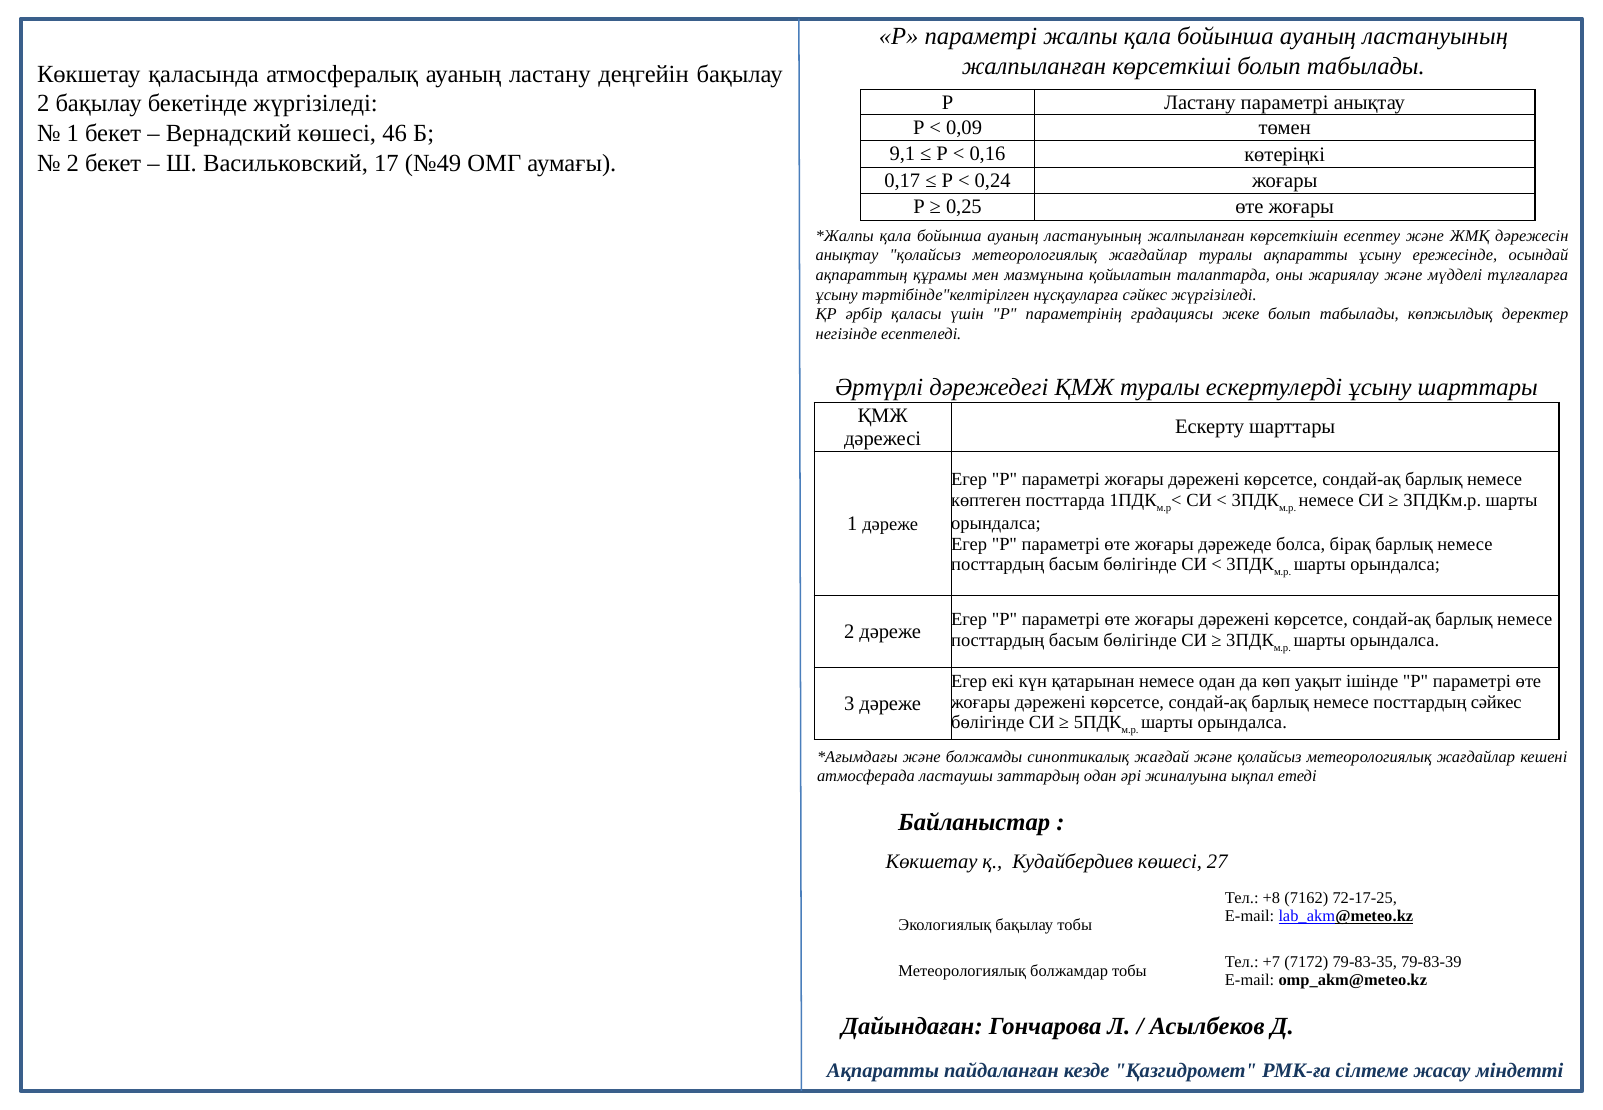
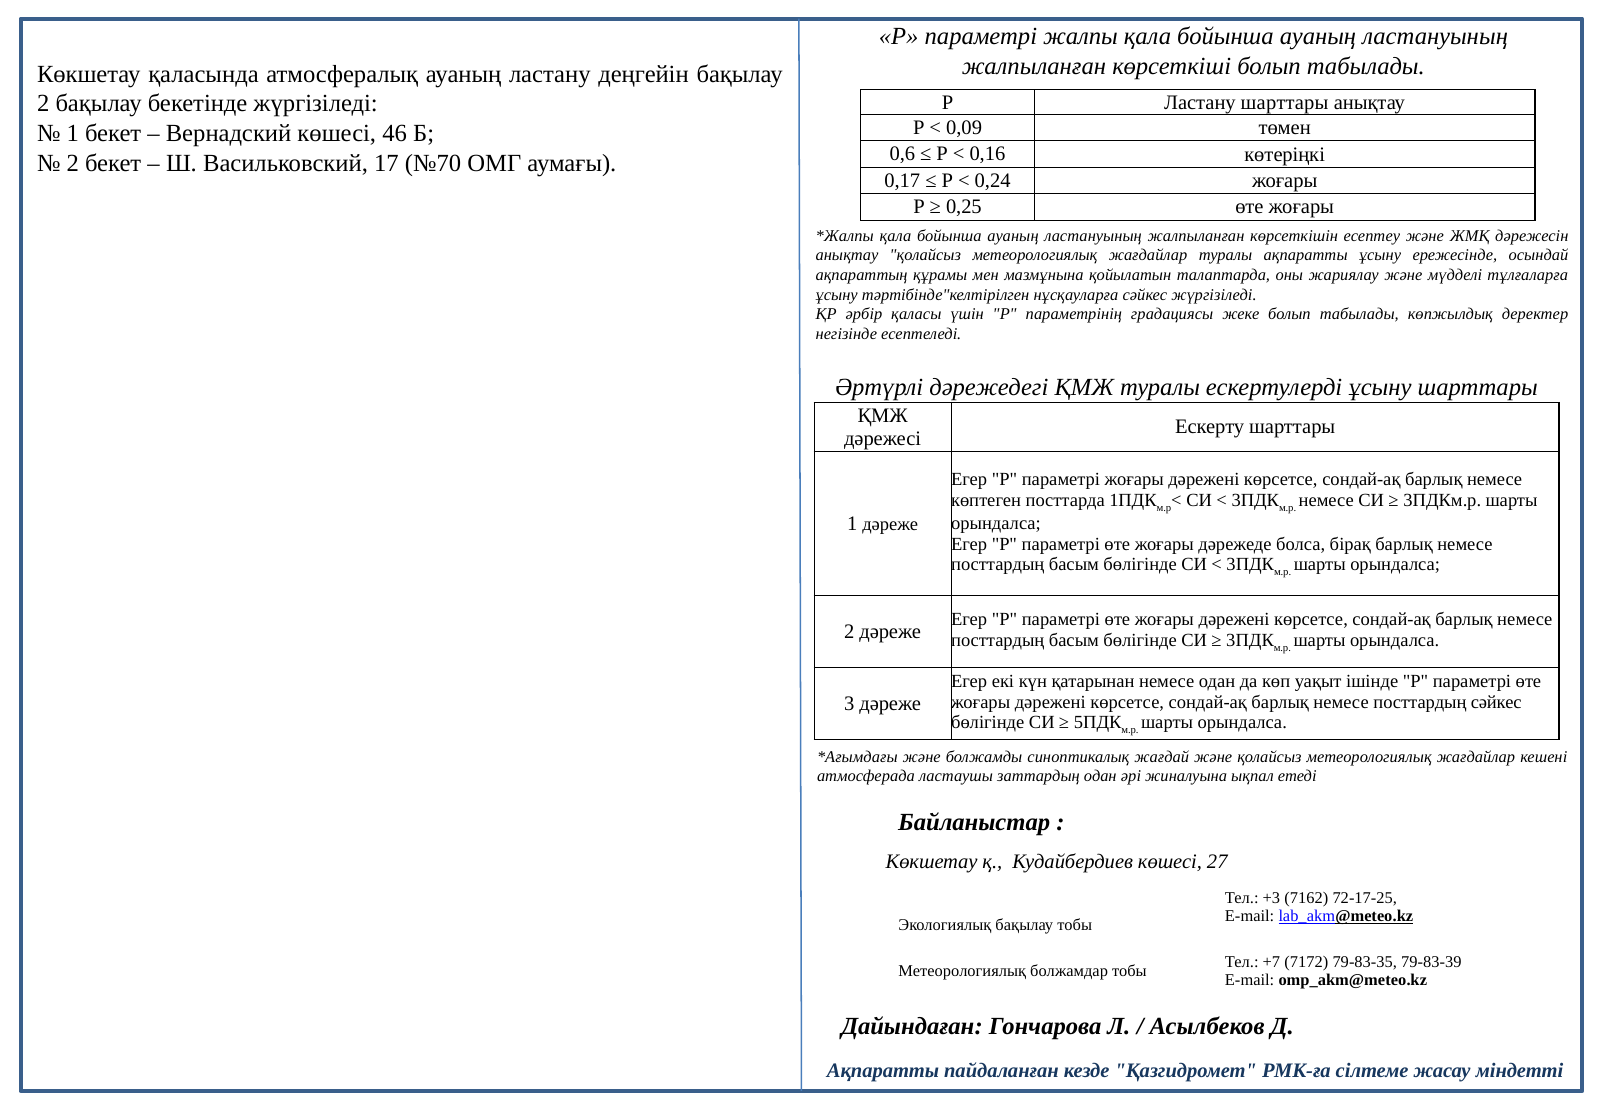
Ластану параметрі: параметрі -> шарттары (1285, 102)
9,1: 9,1 -> 0,6 (902, 154)
№49: №49 -> №70 (433, 163)
+8: +8 -> +3 (1271, 898)
